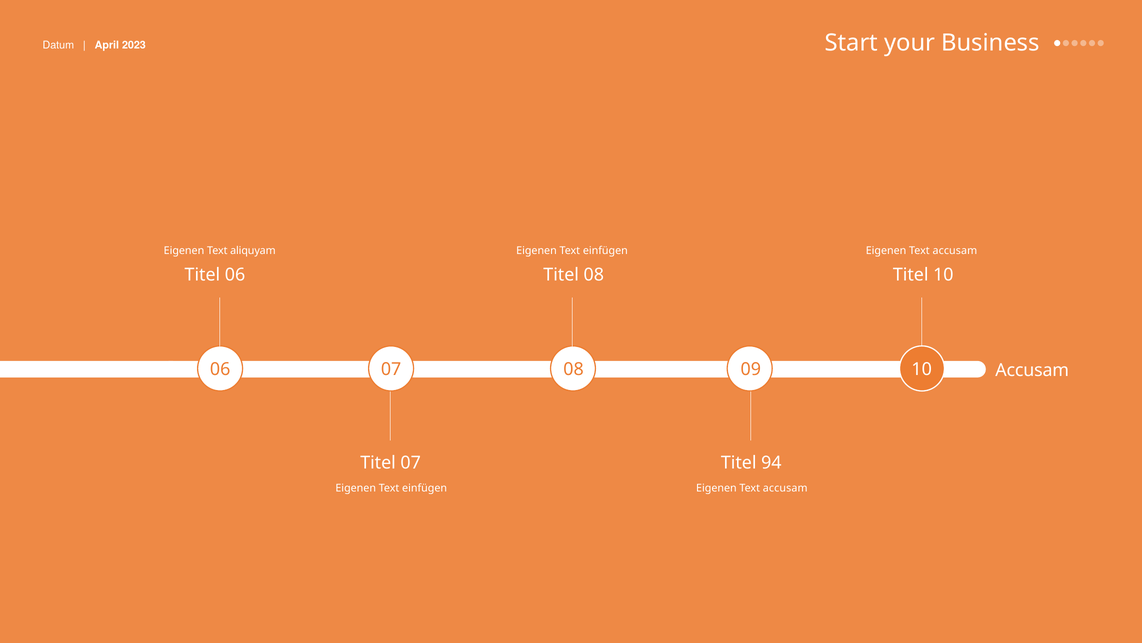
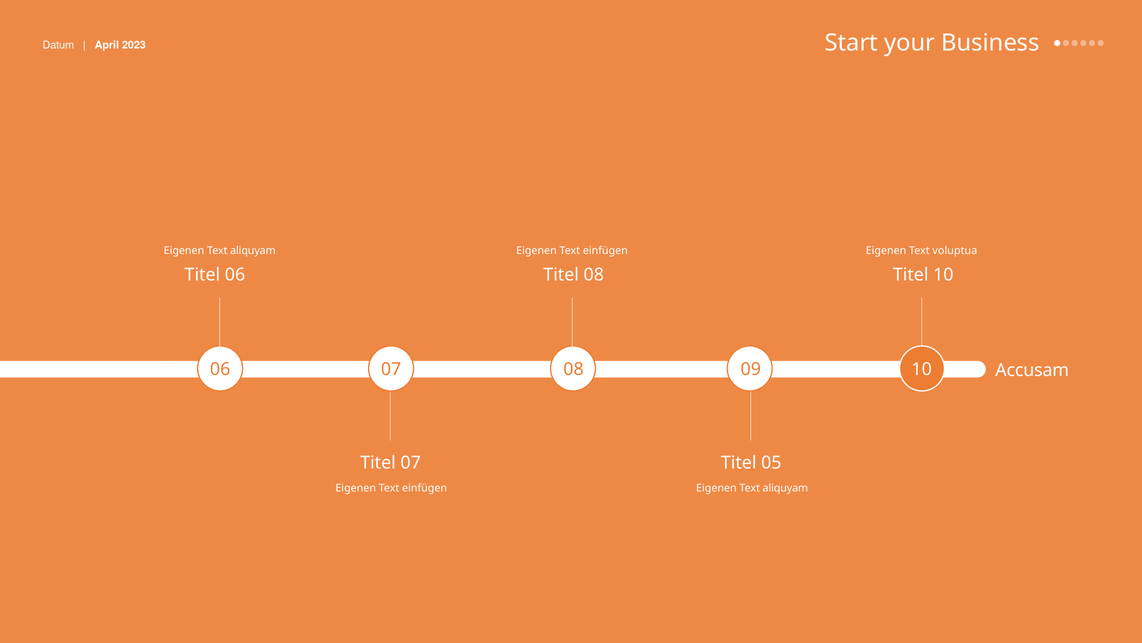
accusam: accusam -> voluptua (955, 251)
94: 94 -> 05 (771, 462)
accusam: accusam -> aliquyam (785, 488)
